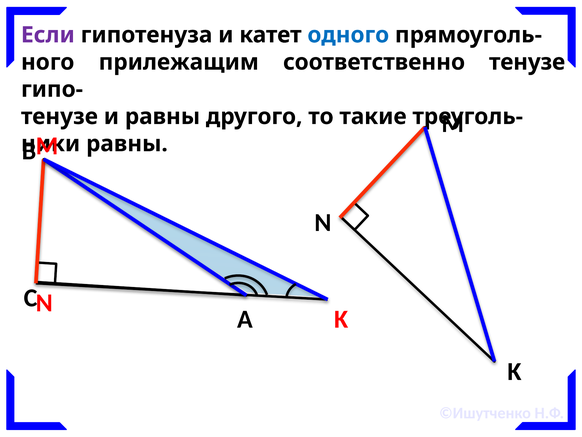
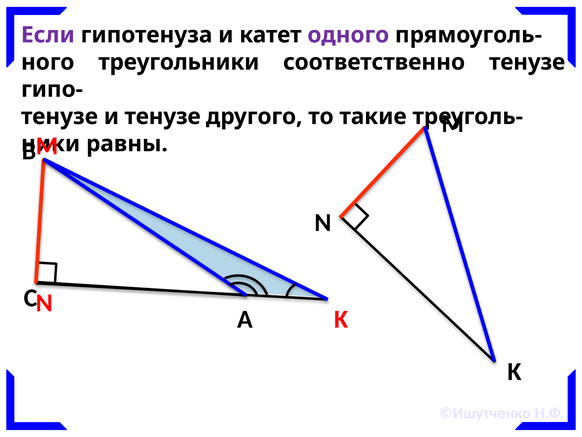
одного colour: blue -> purple (348, 35)
прилежащим: прилежащим -> треугольники (179, 62)
и равны: равны -> тенузе (163, 116)
